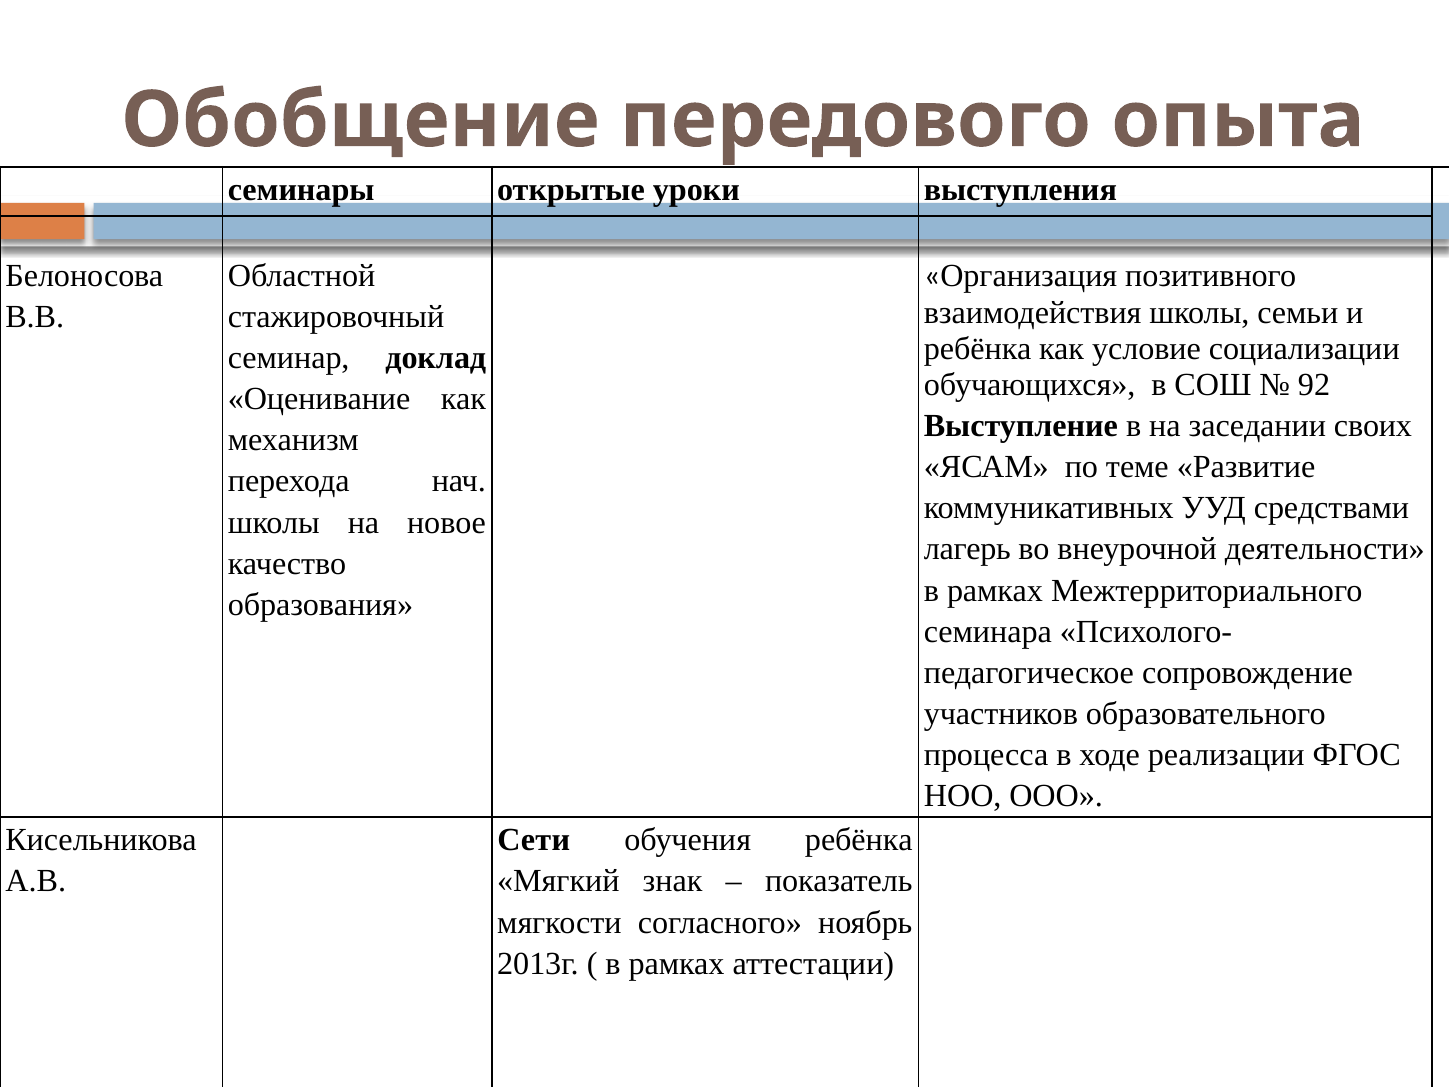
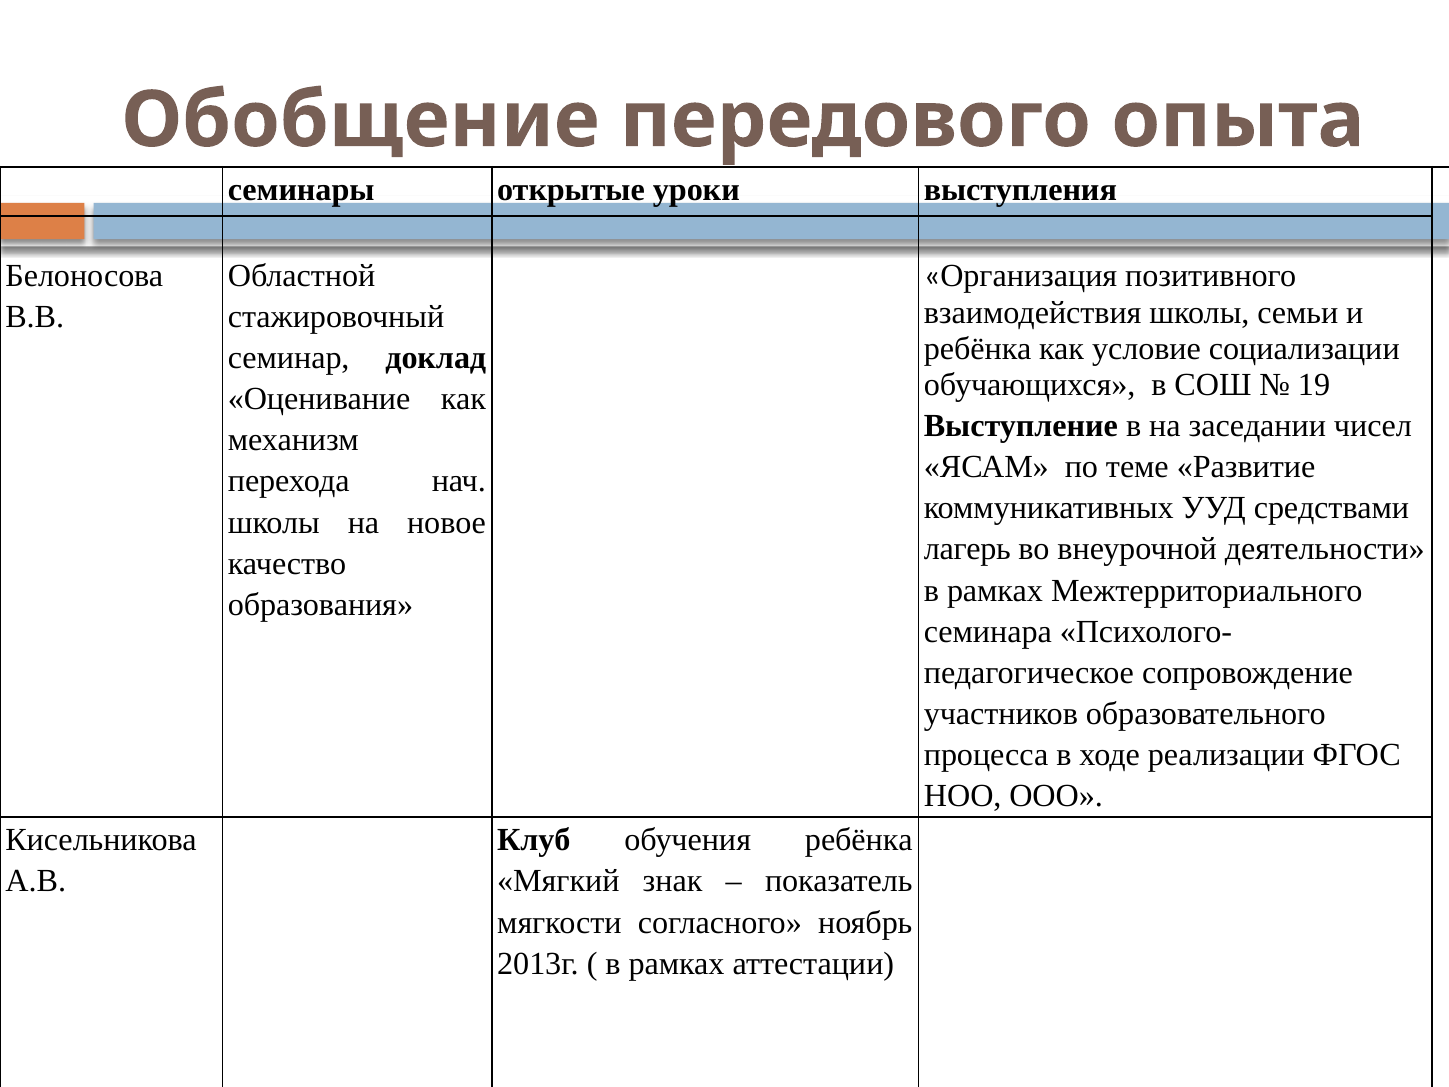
92: 92 -> 19 (1314, 385)
своих: своих -> чисел (1373, 426)
Сети: Сети -> Клуб (534, 840)
